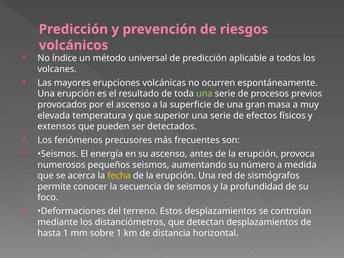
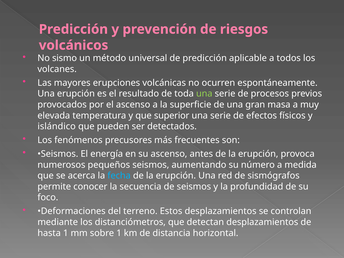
índice: índice -> sismo (65, 58)
extensos: extensos -> islándico (57, 126)
fecha colour: yellow -> light blue (119, 176)
